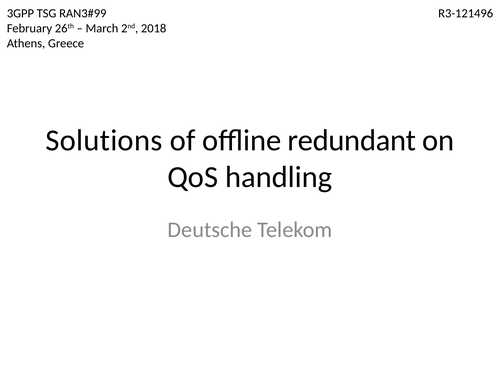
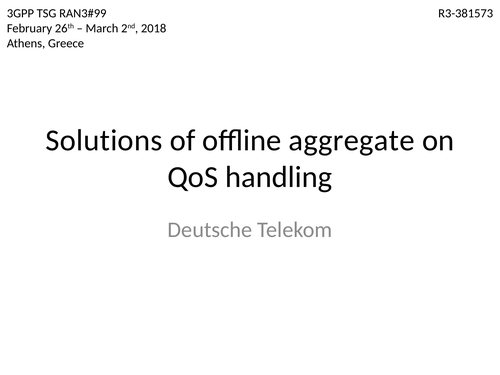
R3-121496: R3-121496 -> R3-381573 (466, 13)
redundant: redundant -> aggregate (352, 140)
